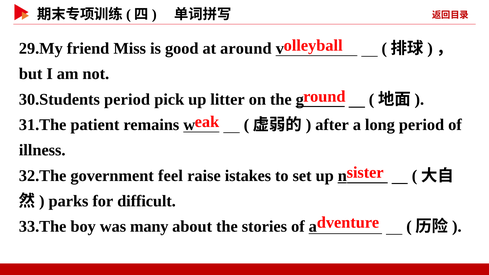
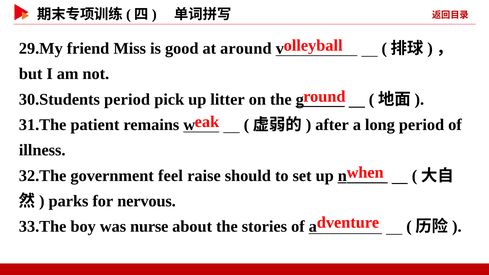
sister: sister -> when (365, 173)
istakes: istakes -> should (248, 176)
difficult: difficult -> nervous (147, 201)
many: many -> nurse (149, 227)
